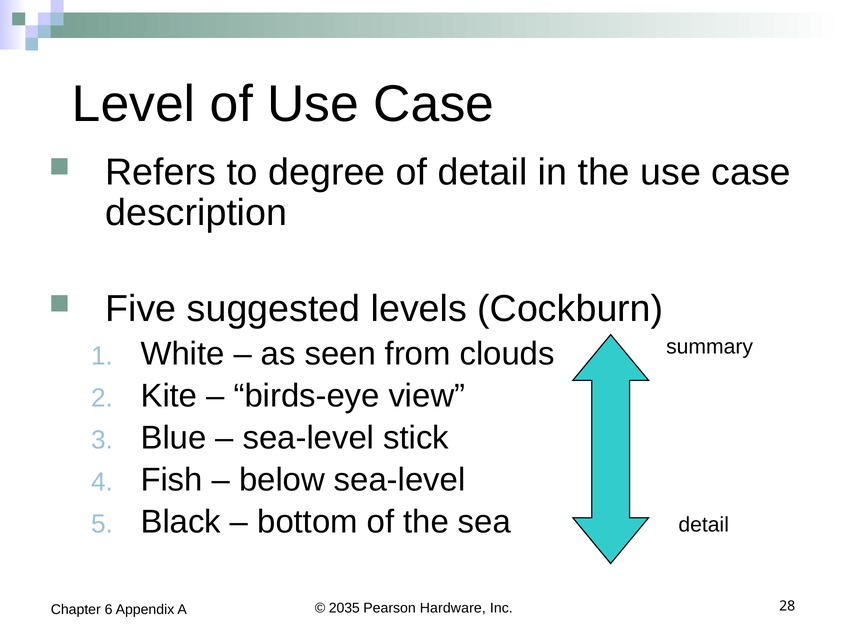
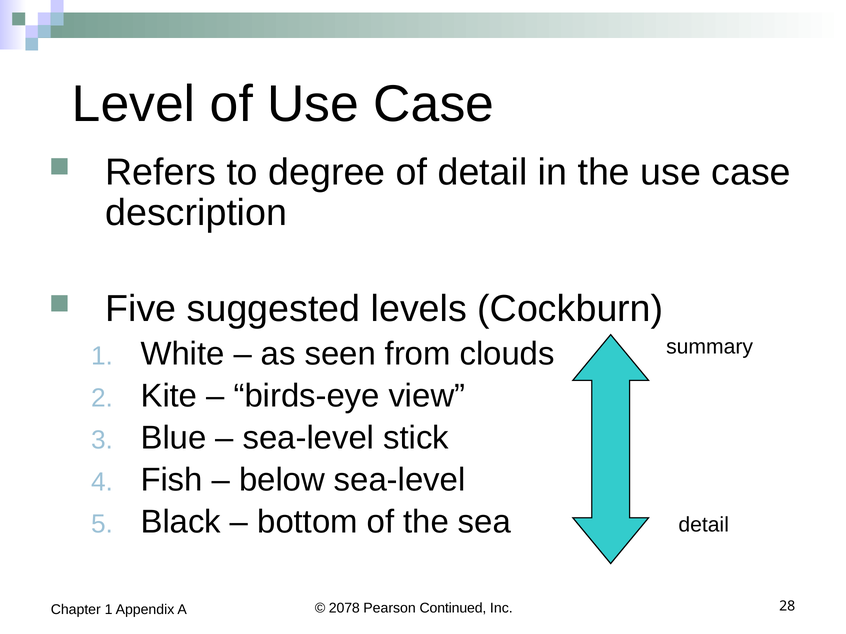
2035: 2035 -> 2078 (344, 609)
Hardware: Hardware -> Continued (453, 609)
Chapter 6: 6 -> 1 (109, 610)
